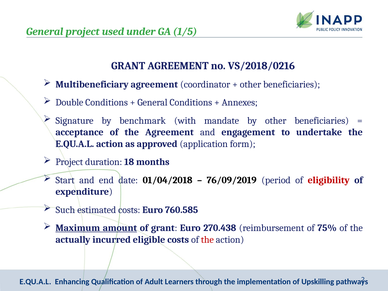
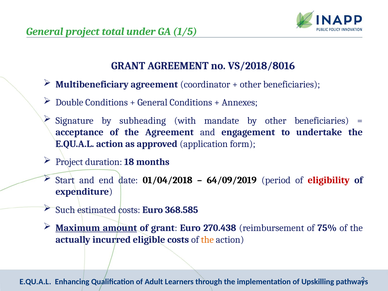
used: used -> total (113, 32)
VS/2018/0216: VS/2018/0216 -> VS/2018/8016 (261, 66)
benchmark: benchmark -> subheading (143, 121)
76/09/2019: 76/09/2019 -> 64/09/2019 (232, 180)
760.585: 760.585 -> 368.585 (182, 210)
the colour: red -> orange (207, 240)
